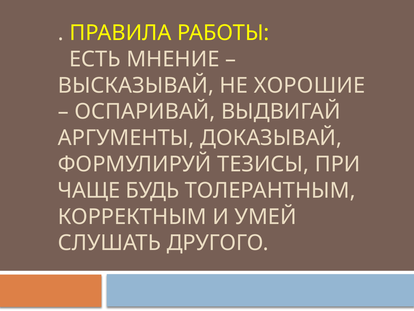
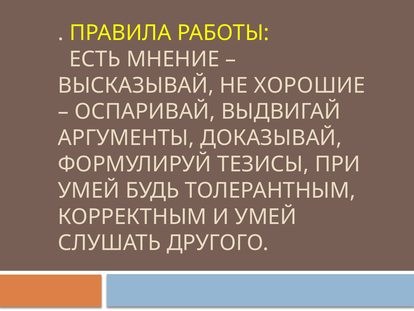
ЧАЩЕ: ЧАЩЕ -> УМЕЙ (89, 190)
